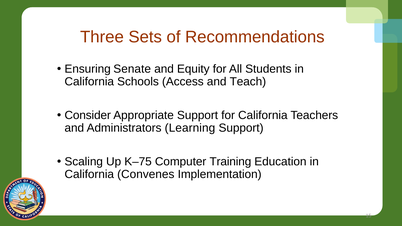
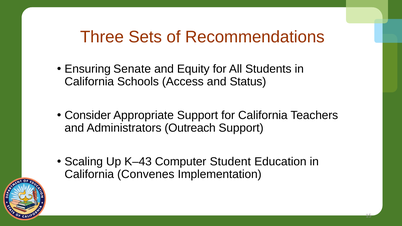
Teach: Teach -> Status (248, 82)
Learning: Learning -> Outreach (190, 128)
K–75: K–75 -> K–43 (138, 162)
Training: Training -> Student (230, 162)
